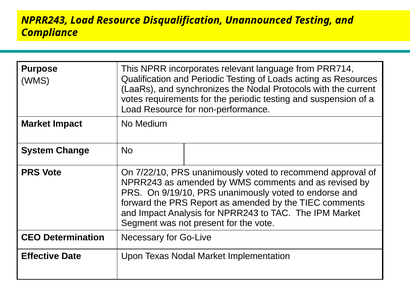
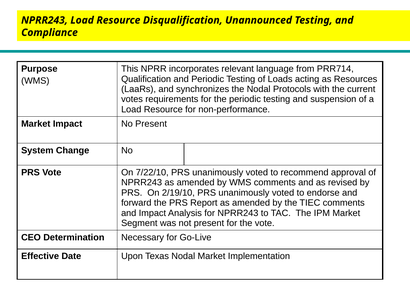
No Medium: Medium -> Present (151, 123)
9/19/10: 9/19/10 -> 2/19/10 (178, 192)
